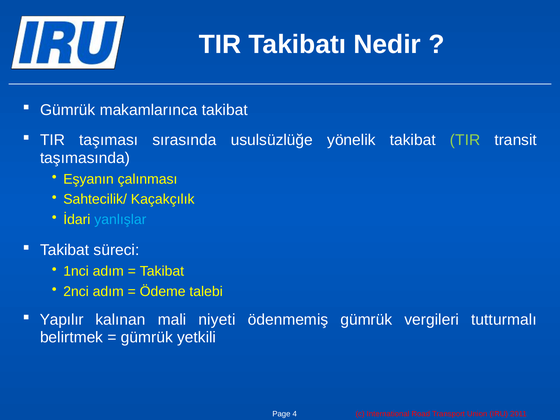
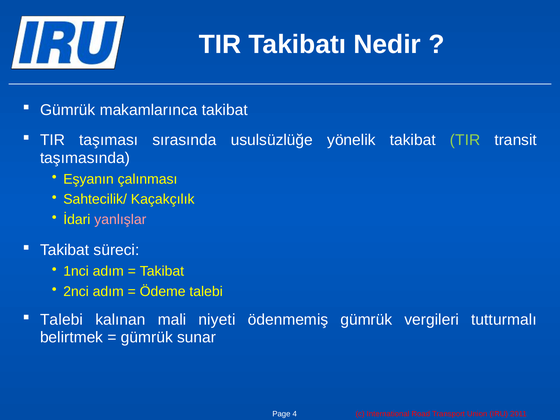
yanlışlar colour: light blue -> pink (120, 219)
Yapılır: Yapılır -> Talebi (62, 320)
yetkili: yetkili -> sunar (197, 337)
